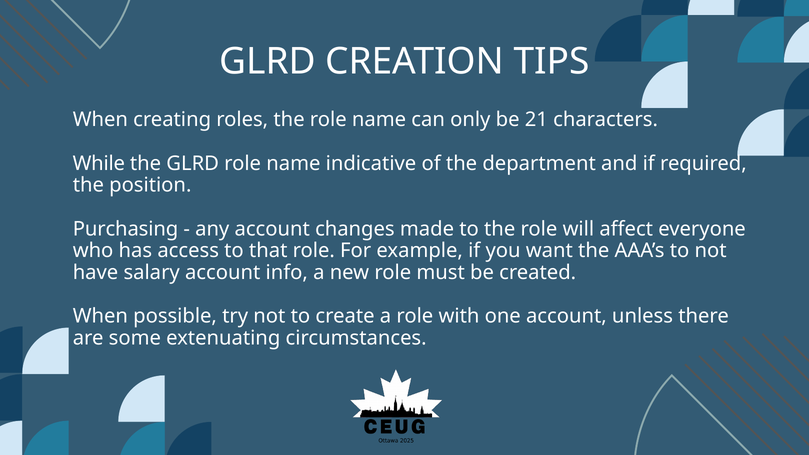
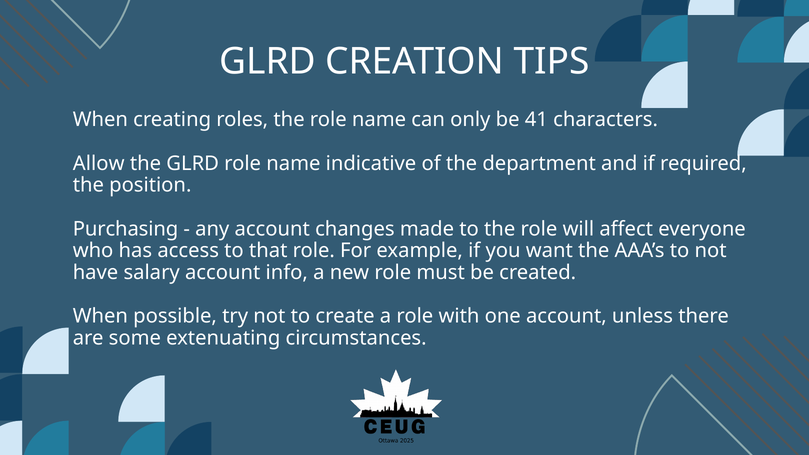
21: 21 -> 41 (536, 120)
While: While -> Allow (99, 163)
